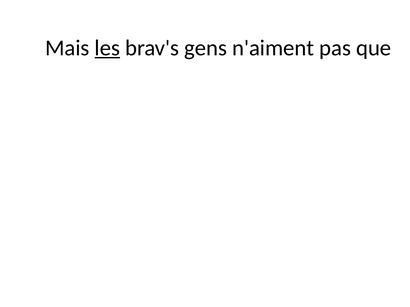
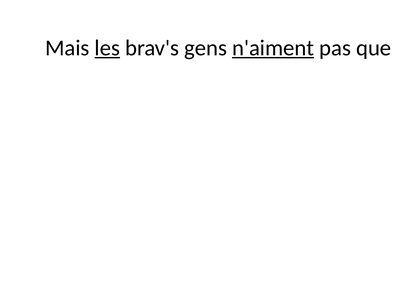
n'aiment underline: none -> present (273, 48)
